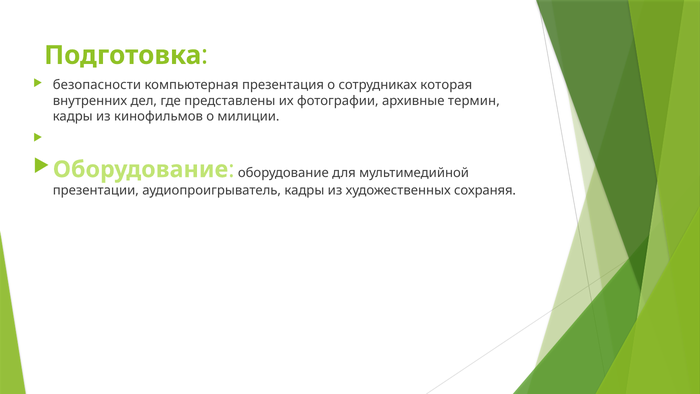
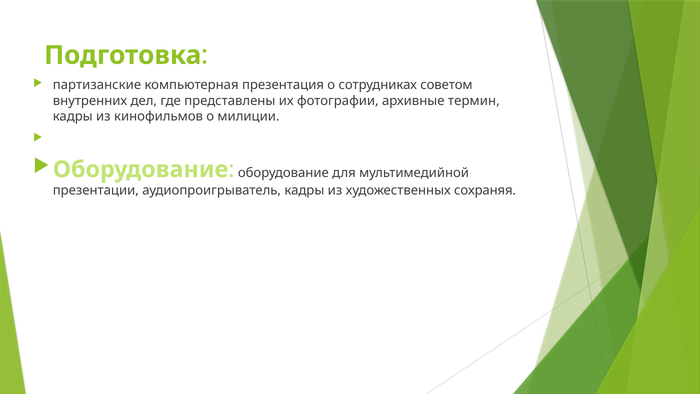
безопасности: безопасности -> партизанские (97, 85)
которая: которая -> советом (446, 85)
